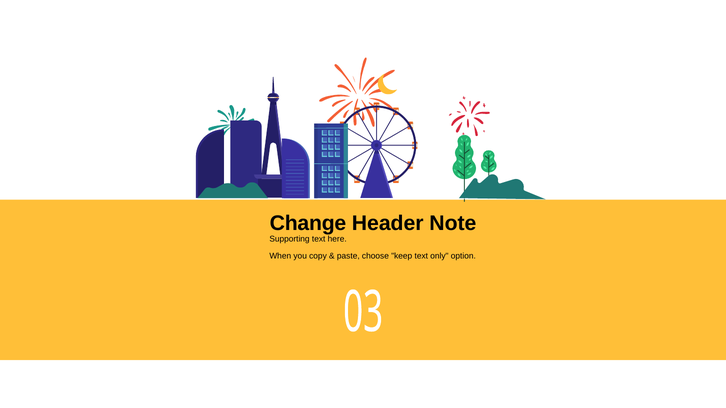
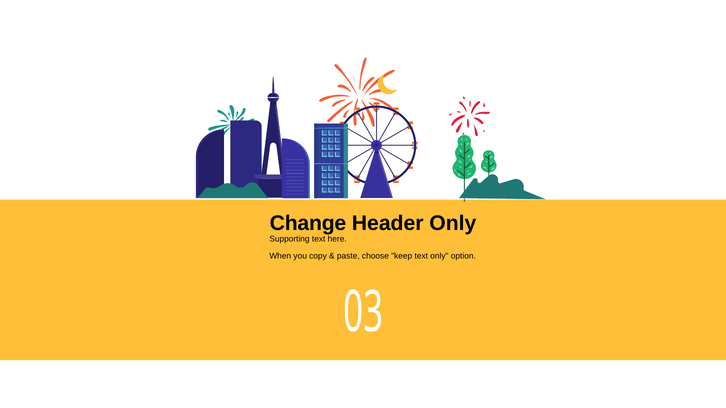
Header Note: Note -> Only (453, 224)
